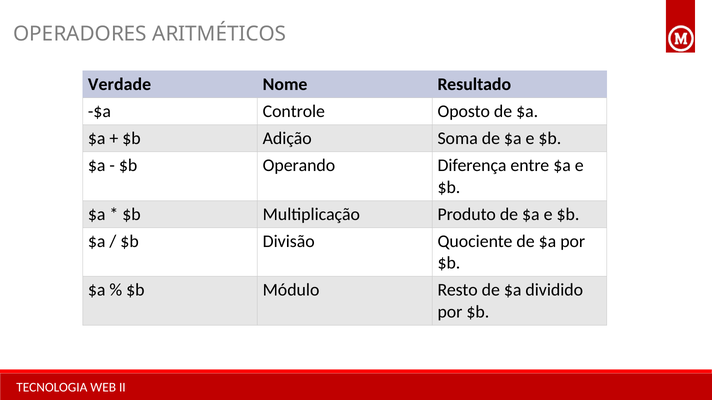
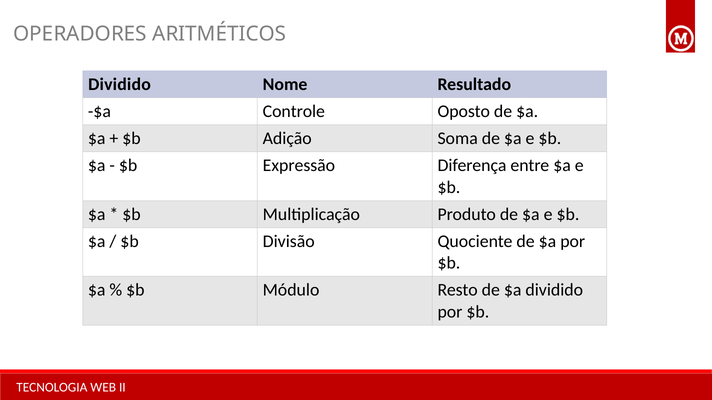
Verdade: Verdade -> Dividido (120, 84)
Operando: Operando -> Expressão (299, 166)
